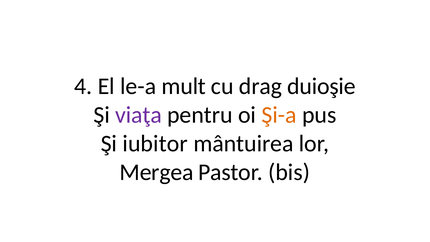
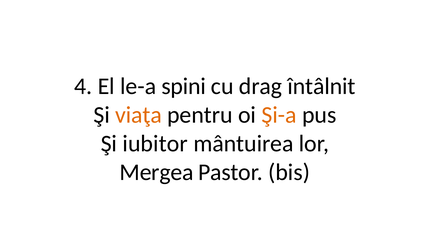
mult: mult -> spini (184, 86)
duioşie: duioşie -> întâlnit (321, 86)
viaţa colour: purple -> orange (139, 115)
